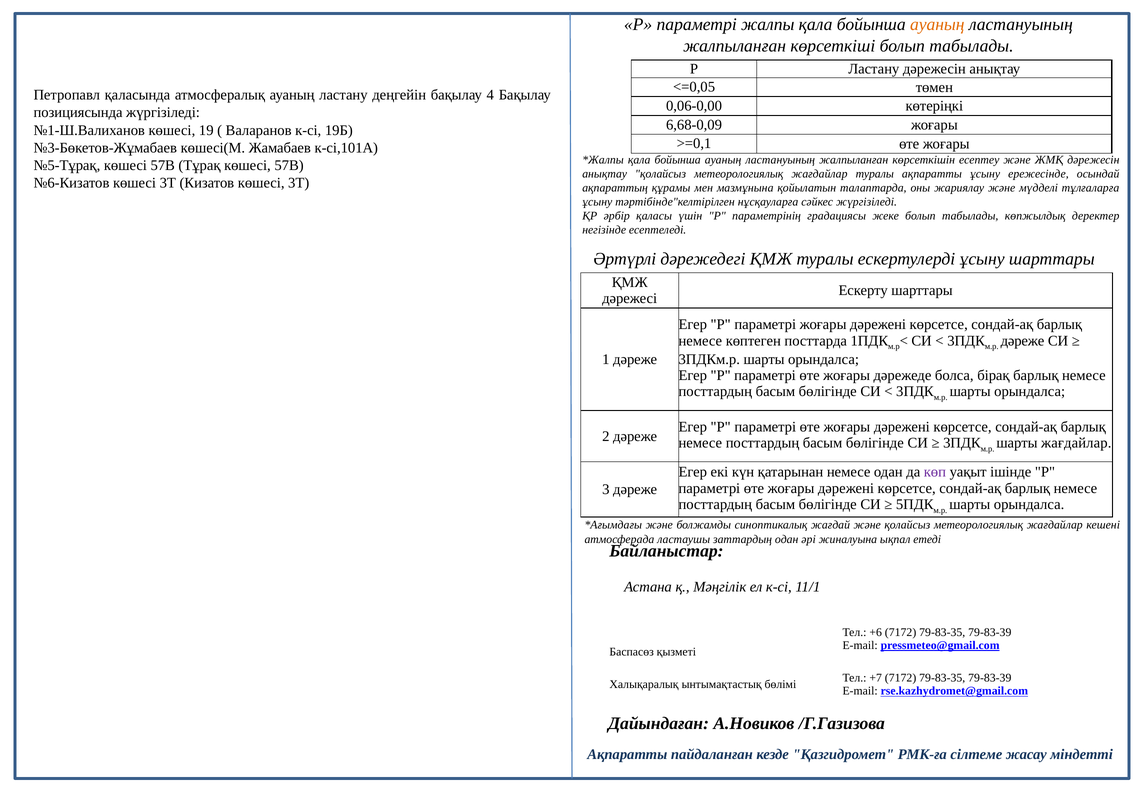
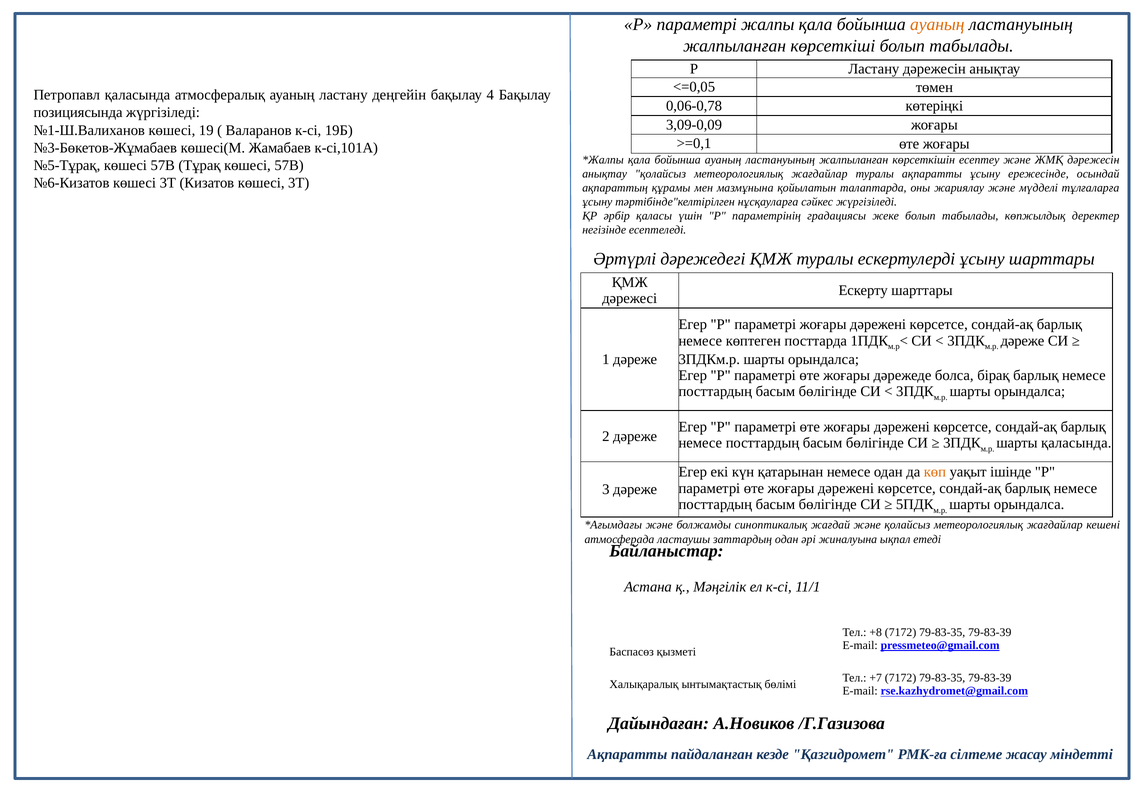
0,06-0,00: 0,06-0,00 -> 0,06-0,78 (694, 106)
6,68-0,09: 6,68-0,09 -> 3,09-0,09 (694, 125)
шарты жағдайлар: жағдайлар -> қаласында (1076, 443)
көп colour: purple -> orange (935, 472)
+6: +6 -> +8 (876, 632)
